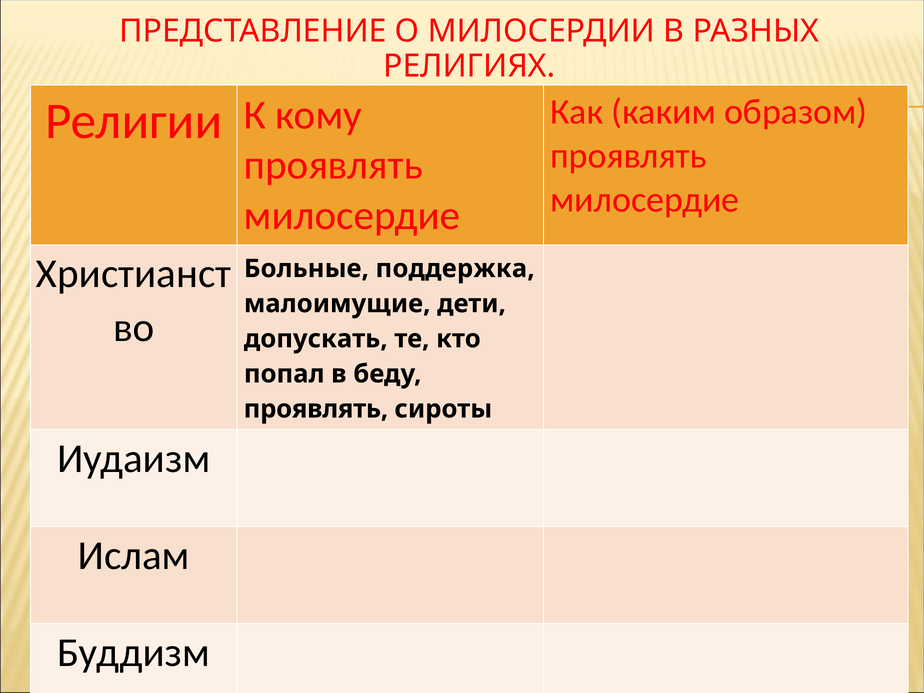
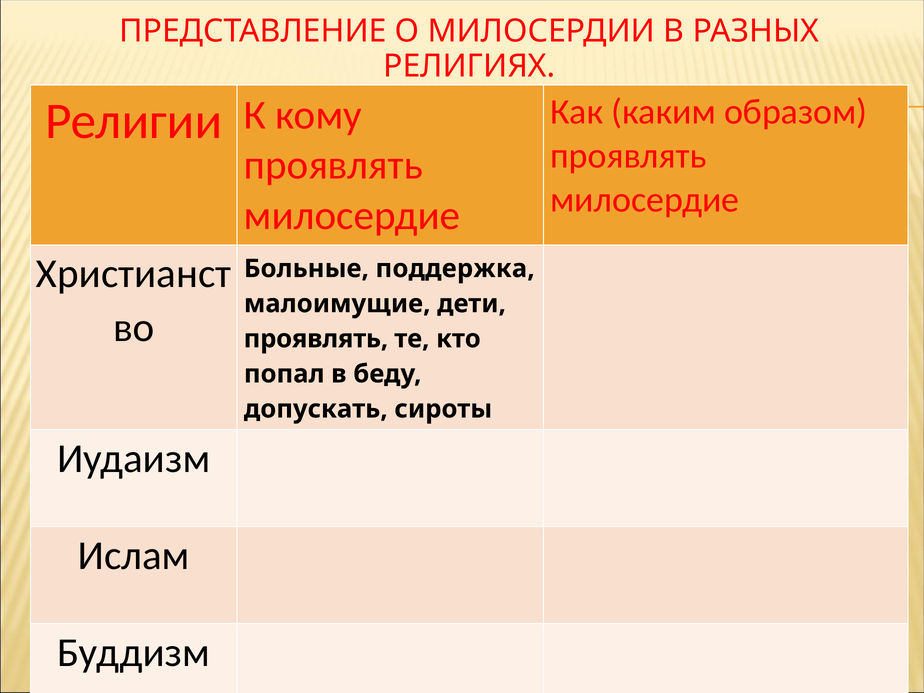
допускать: допускать -> проявлять (316, 339)
проявлять: проявлять -> допускать (316, 409)
